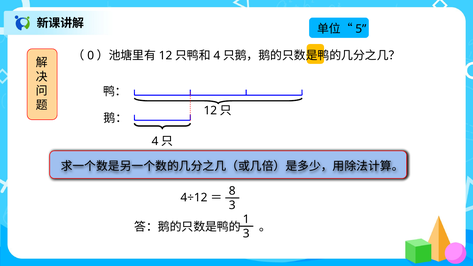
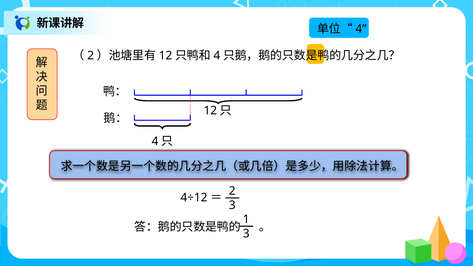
5: 5 -> 4 (361, 29)
0: 0 -> 2 (91, 56)
8: 8 -> 2 (232, 191)
